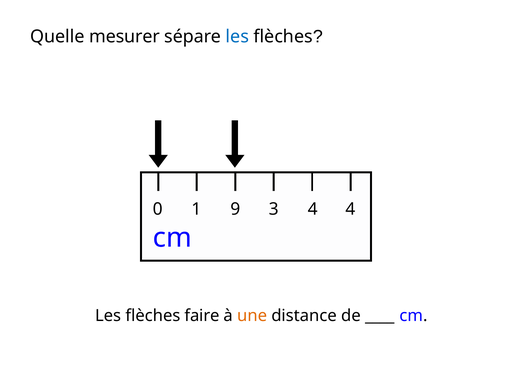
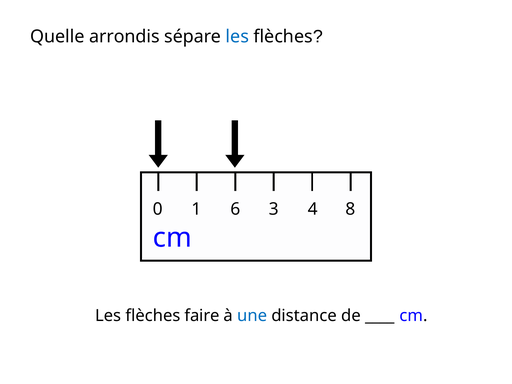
mesurer: mesurer -> arrondis (124, 37)
9: 9 -> 6 (235, 209)
4 4: 4 -> 8 (351, 209)
une colour: orange -> blue (252, 316)
